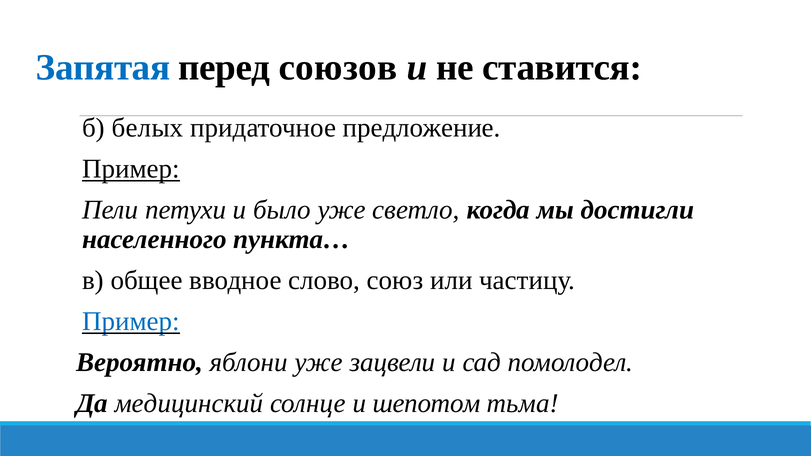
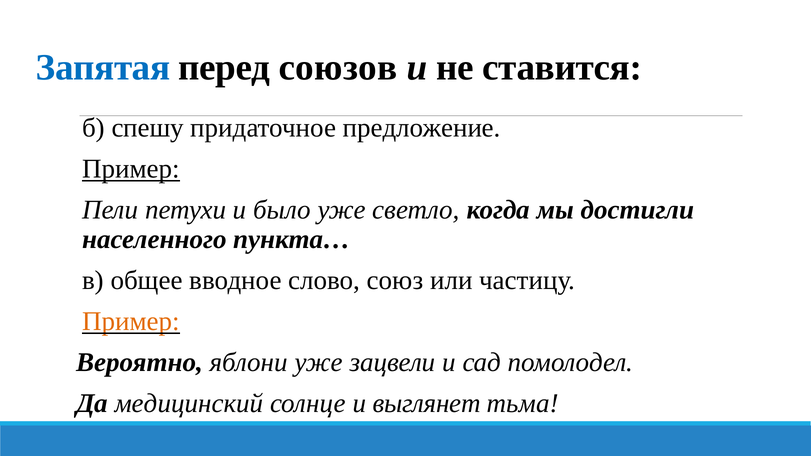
белых: белых -> спешу (148, 128)
Пример colour: blue -> orange (131, 321)
шепотом: шепотом -> выглянет (427, 403)
